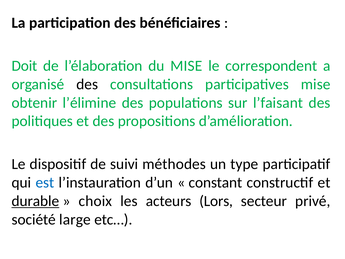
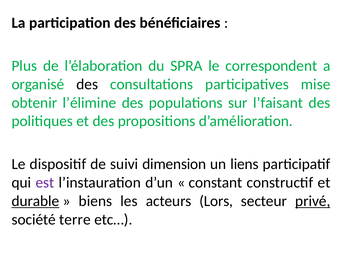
Doit: Doit -> Plus (24, 66)
du MISE: MISE -> SPRA (186, 66)
méthodes: méthodes -> dimension (174, 164)
type: type -> liens (244, 164)
est colour: blue -> purple (45, 182)
choix: choix -> biens (95, 201)
privé underline: none -> present (313, 201)
large: large -> terre (75, 219)
